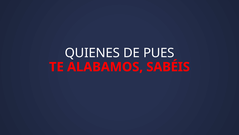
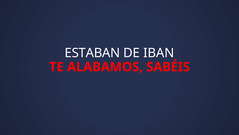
QUIENES: QUIENES -> ESTABAN (92, 53)
PUES: PUES -> IBAN (159, 53)
